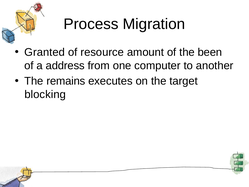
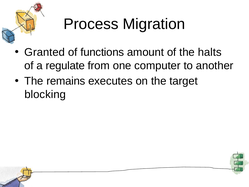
resource: resource -> functions (102, 52)
been: been -> halts (210, 52)
address: address -> regulate (65, 66)
